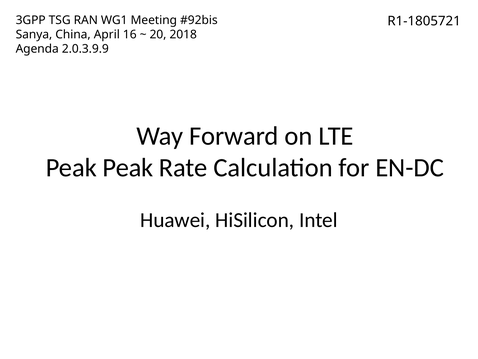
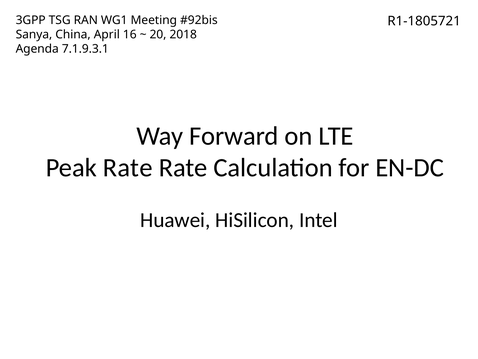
2.0.3.9.9: 2.0.3.9.9 -> 7.1.9.3.1 (85, 49)
Peak Peak: Peak -> Rate (128, 168)
